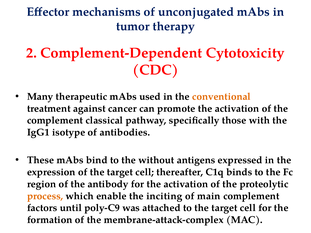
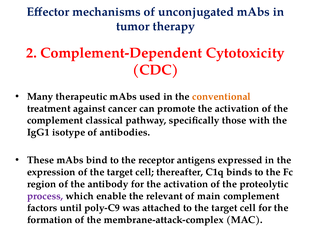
without: without -> receptor (156, 160)
process colour: orange -> purple (45, 196)
inciting: inciting -> relevant (164, 196)
